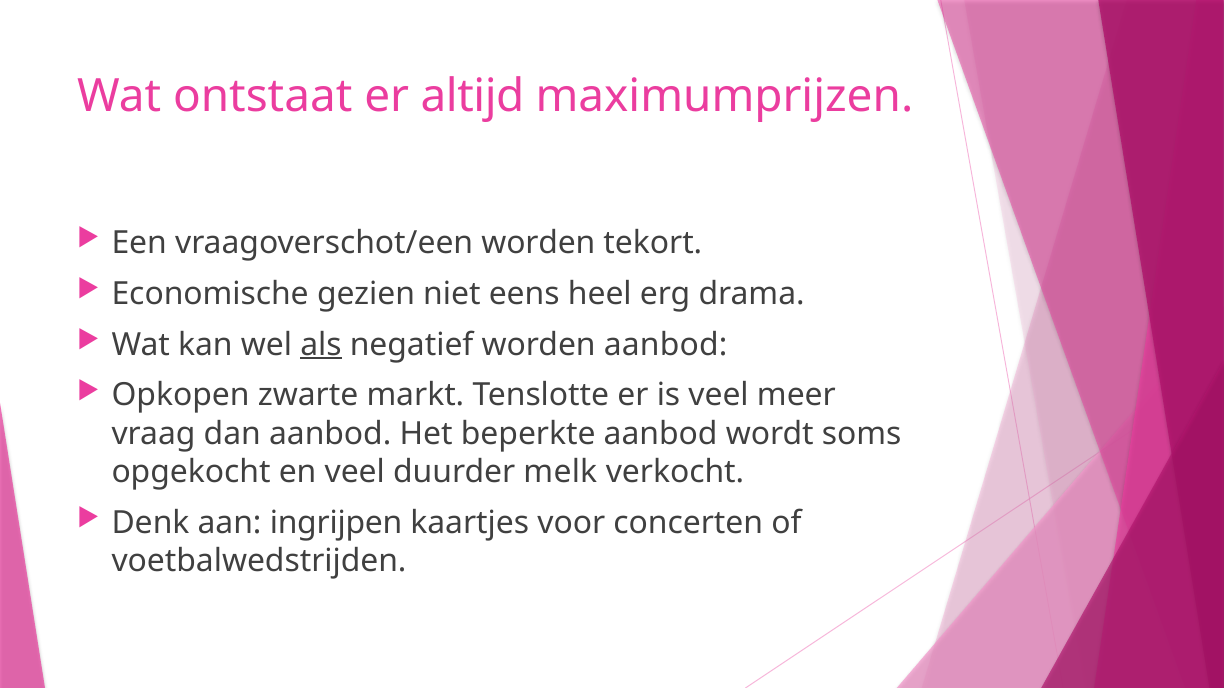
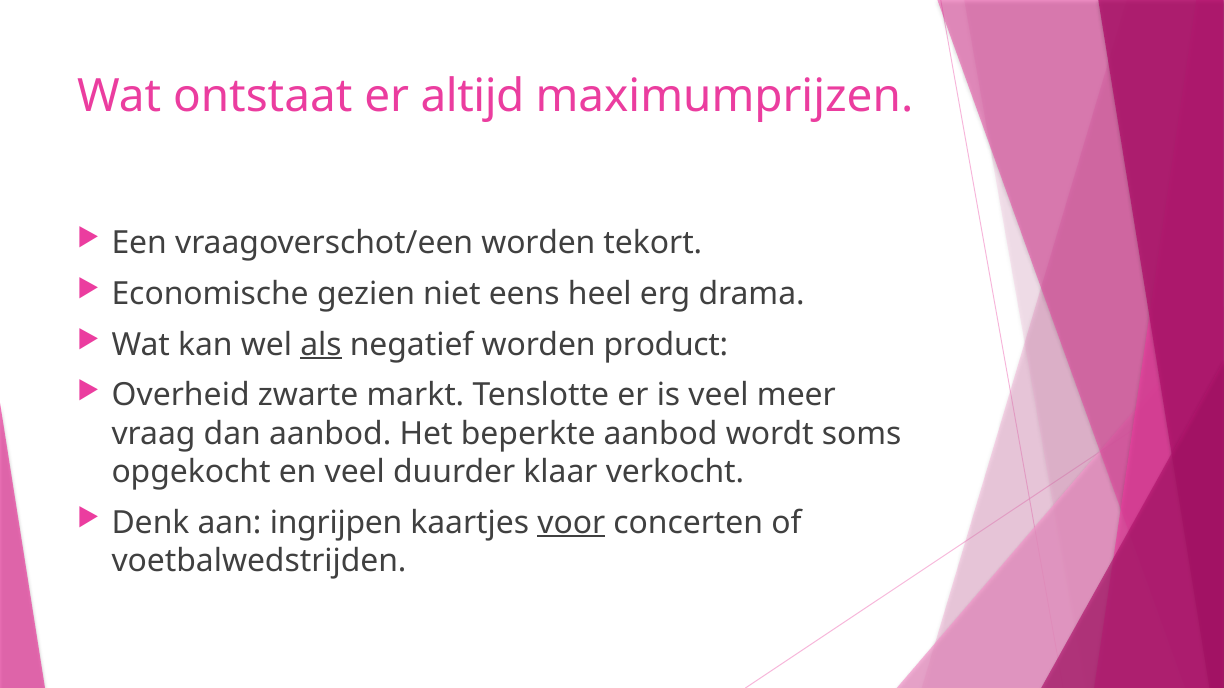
worden aanbod: aanbod -> product (666, 345)
Opkopen: Opkopen -> Overheid (181, 396)
melk: melk -> klaar (561, 472)
voor underline: none -> present (571, 523)
